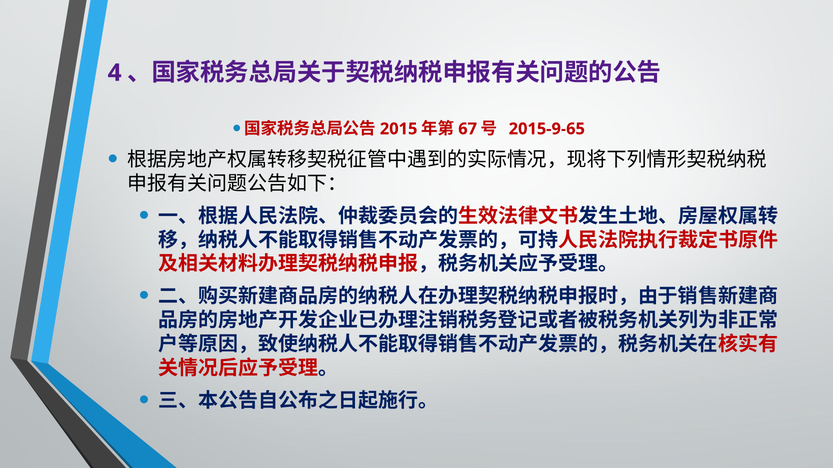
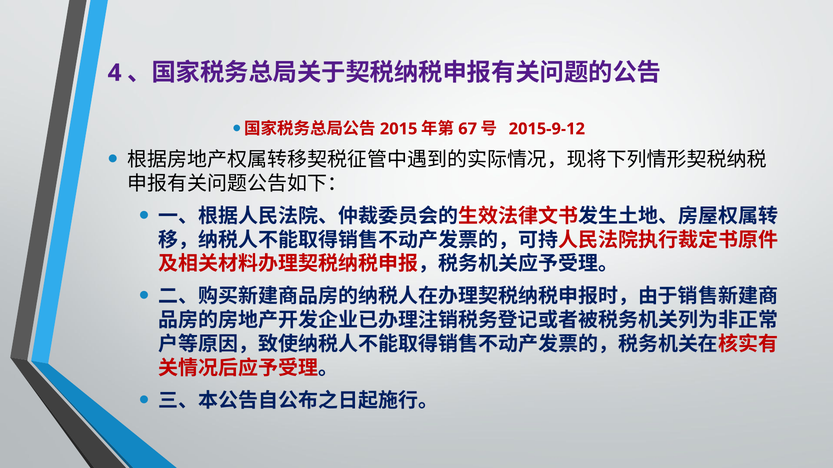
2015-9-65: 2015-9-65 -> 2015-9-12 (547, 129)
